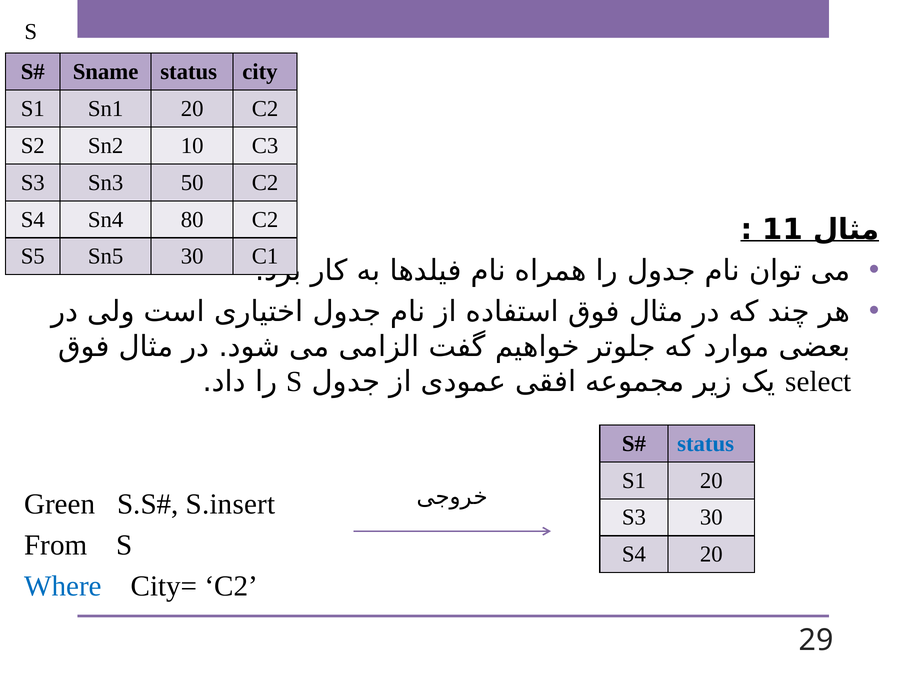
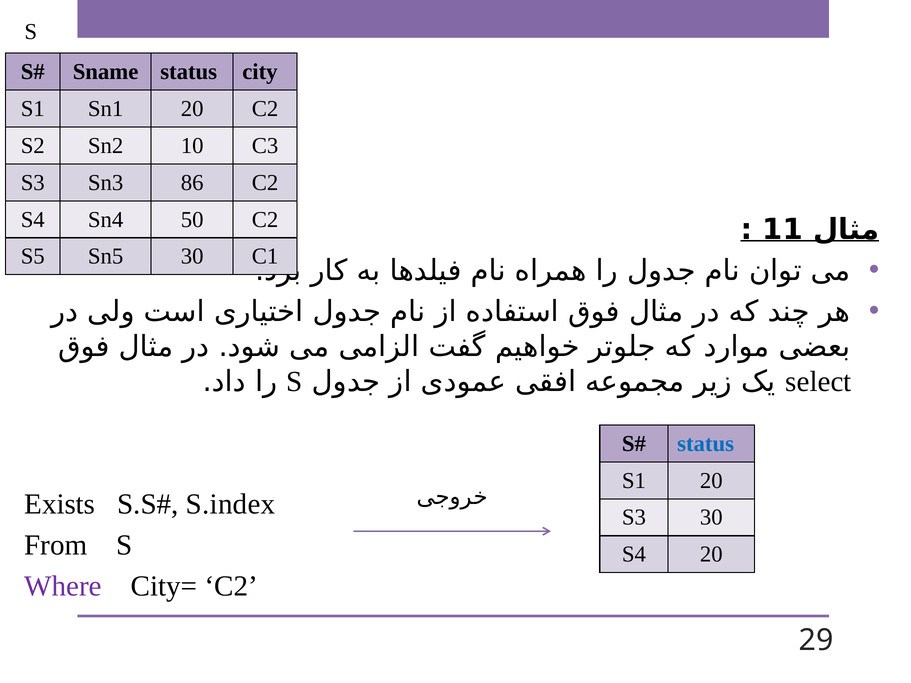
50: 50 -> 86 (192, 183)
80: 80 -> 50 (192, 220)
Green: Green -> Exists (60, 505)
S.insert: S.insert -> S.index (231, 505)
Where colour: blue -> purple (63, 586)
